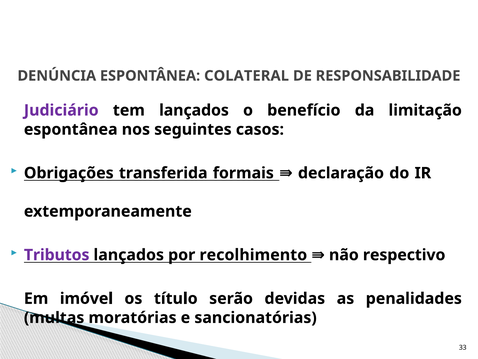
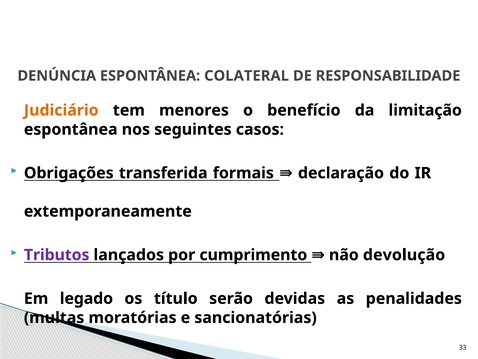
Judiciário colour: purple -> orange (61, 110)
tem lançados: lançados -> menores (194, 110)
recolhimento: recolhimento -> cumprimento (253, 255)
respectivo: respectivo -> devolução (404, 255)
imóvel: imóvel -> legado (86, 298)
